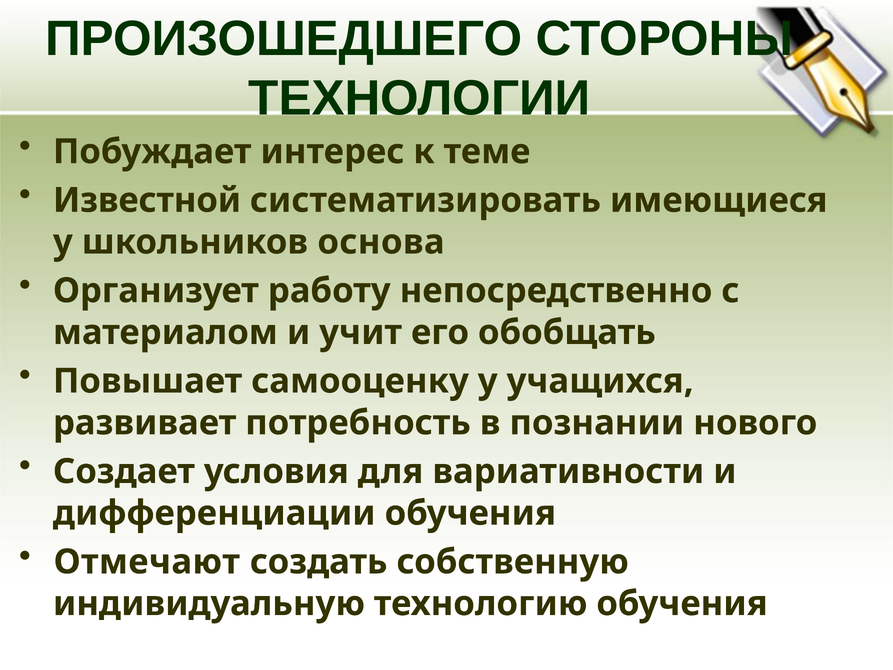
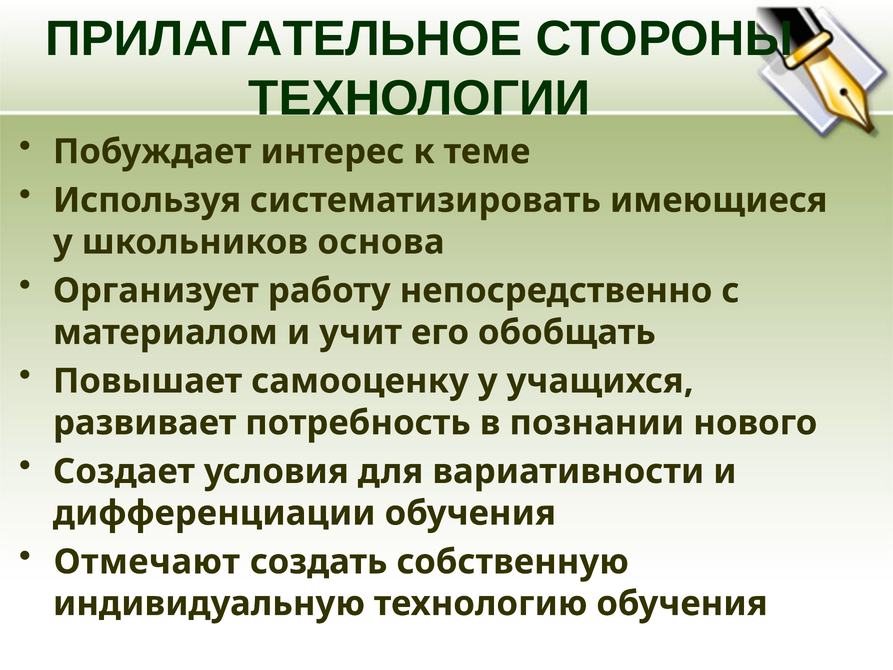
ПРОИЗОШЕДШЕГО: ПРОИЗОШЕДШЕГО -> ПРИЛАГАТЕЛЬНОЕ (284, 39)
Известной: Известной -> Используя (147, 200)
